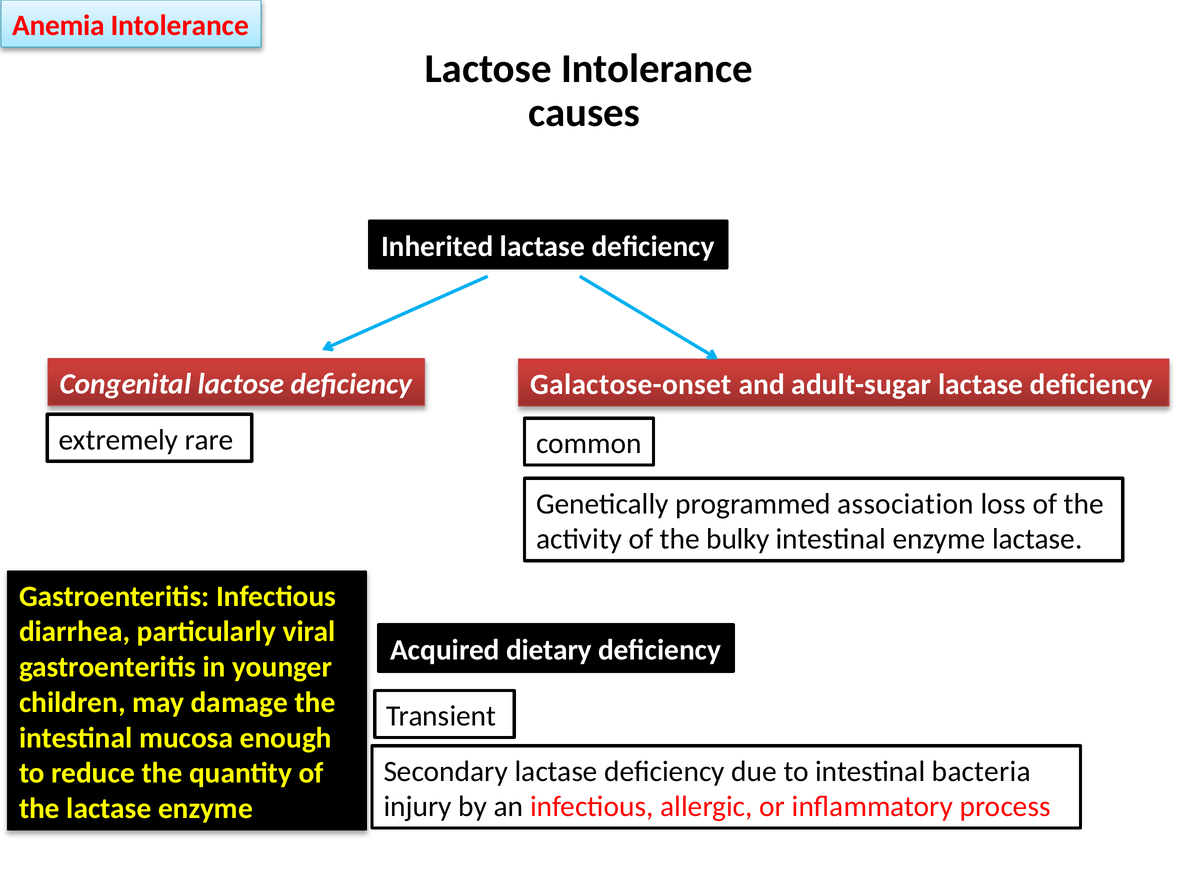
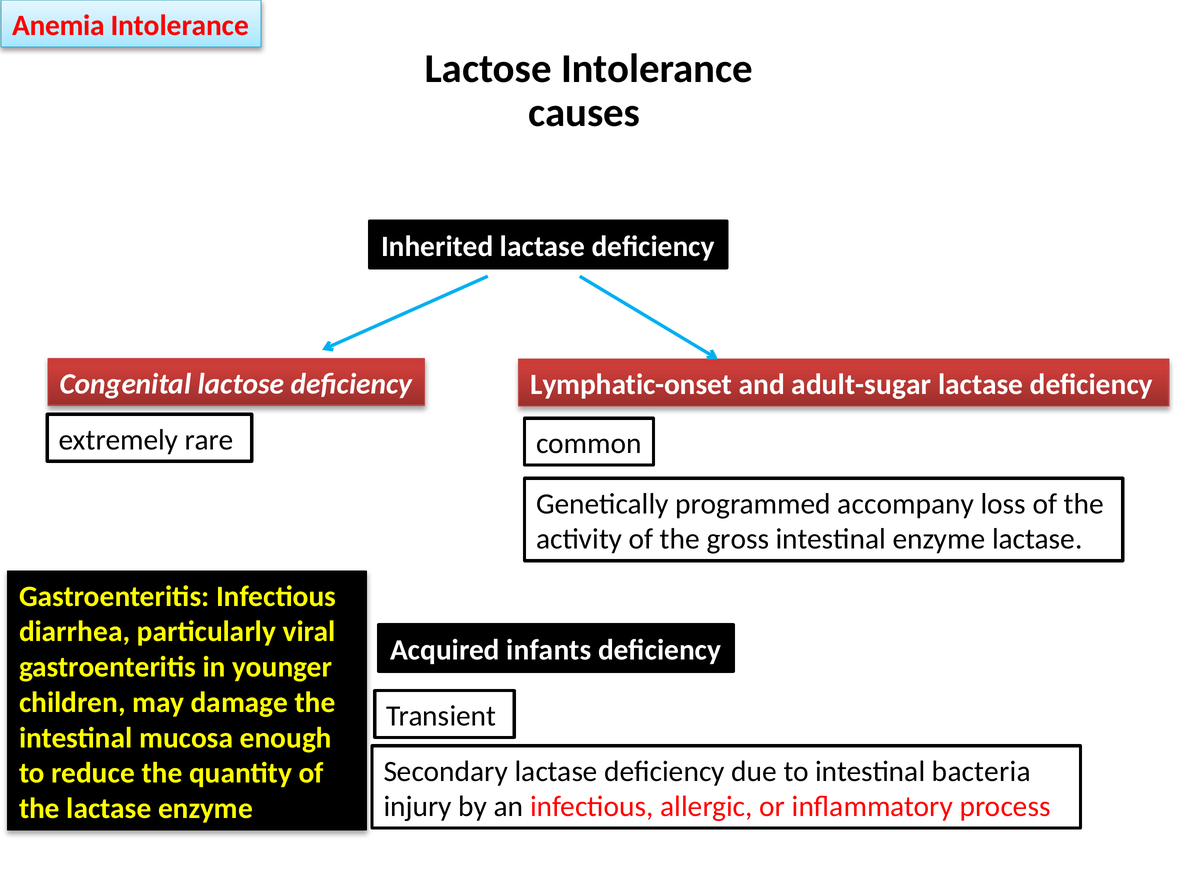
Galactose-onset: Galactose-onset -> Lymphatic-onset (631, 384)
association: association -> accompany (906, 504)
bulky: bulky -> gross (738, 539)
dietary: dietary -> infants (549, 650)
